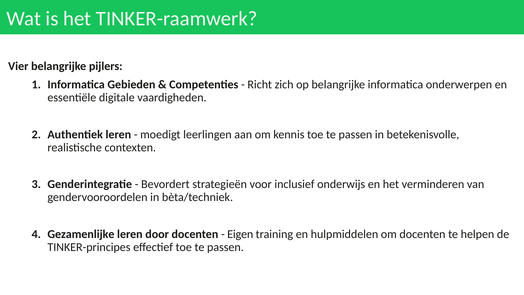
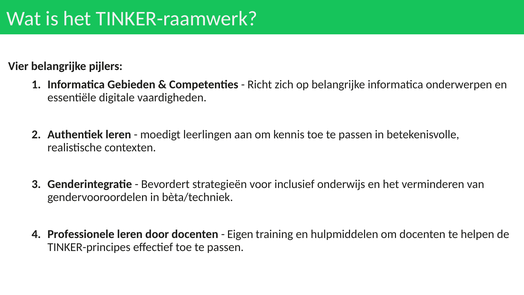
Gezamenlijke: Gezamenlijke -> Professionele (81, 234)
